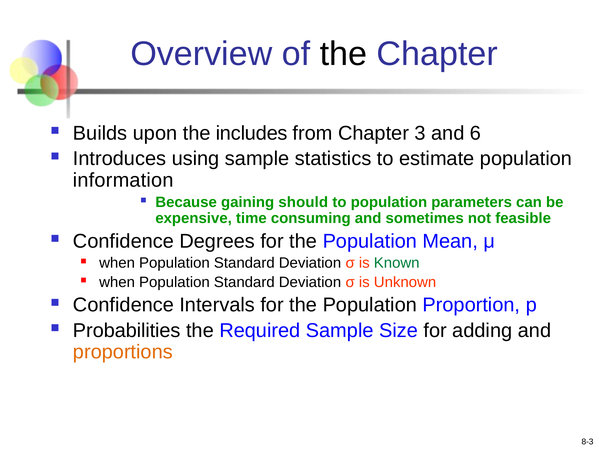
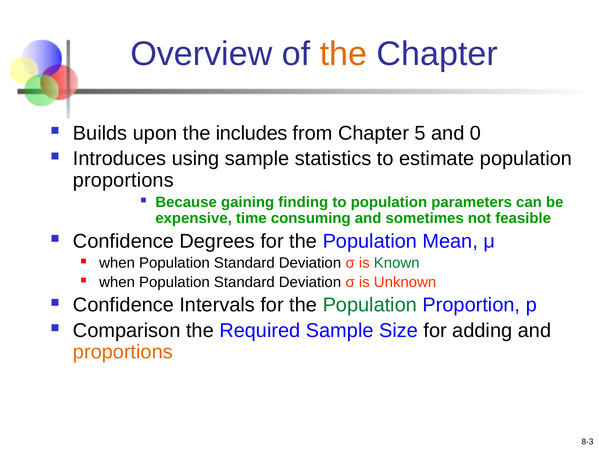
the colour: black -> orange (343, 54)
3: 3 -> 5 (420, 133)
6: 6 -> 0 (476, 133)
information: information -> proportions (123, 180)
should: should -> finding (303, 202)
Population colour: black -> green (370, 305)
Probabilities: Probabilities -> Comparison (127, 331)
